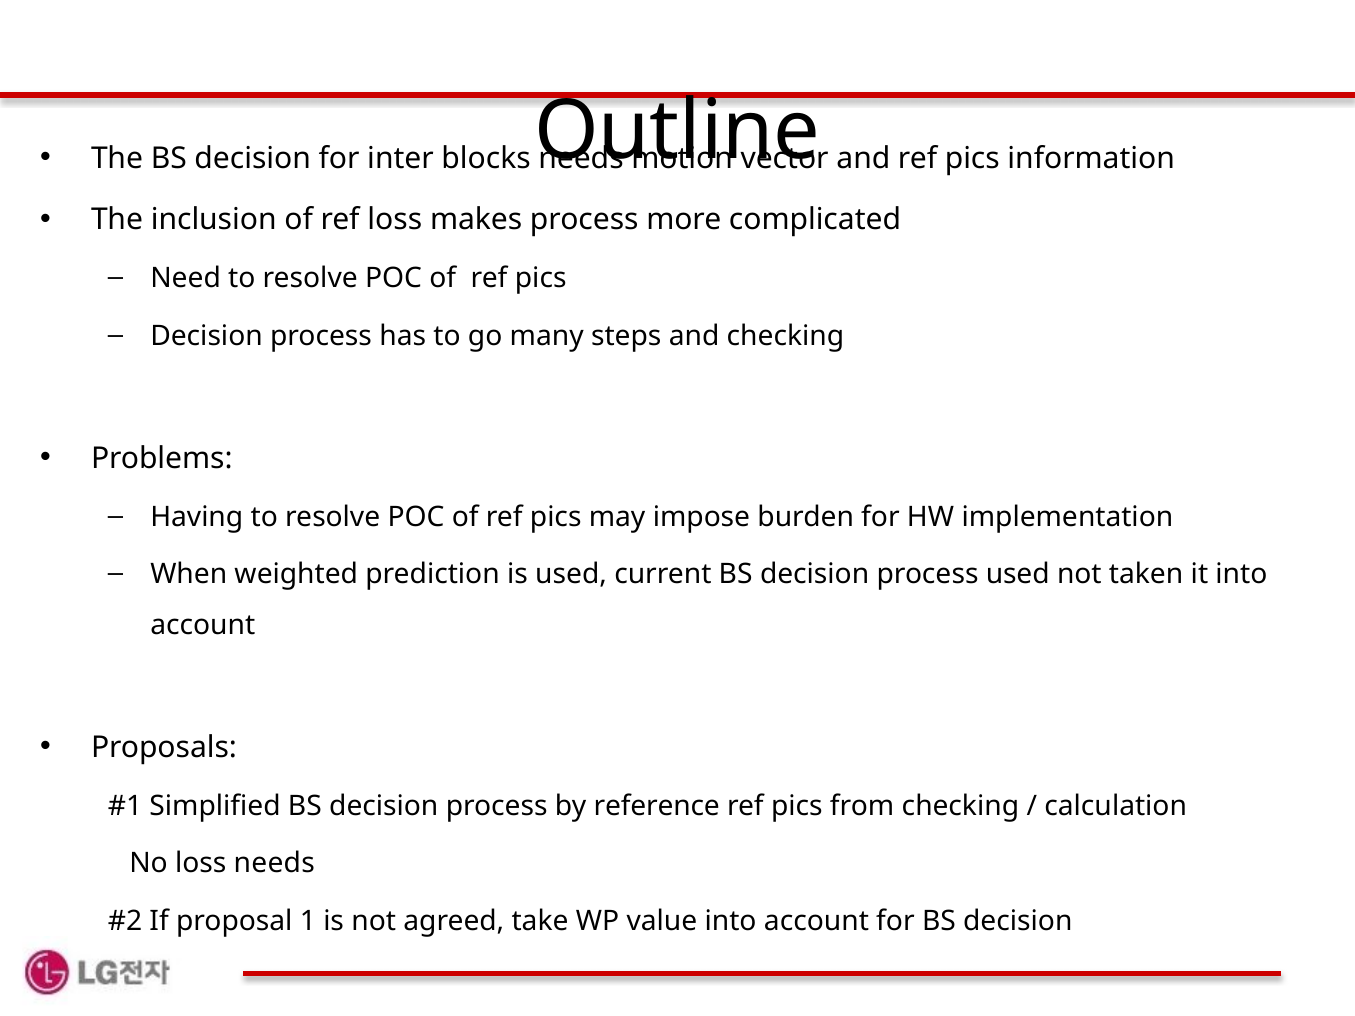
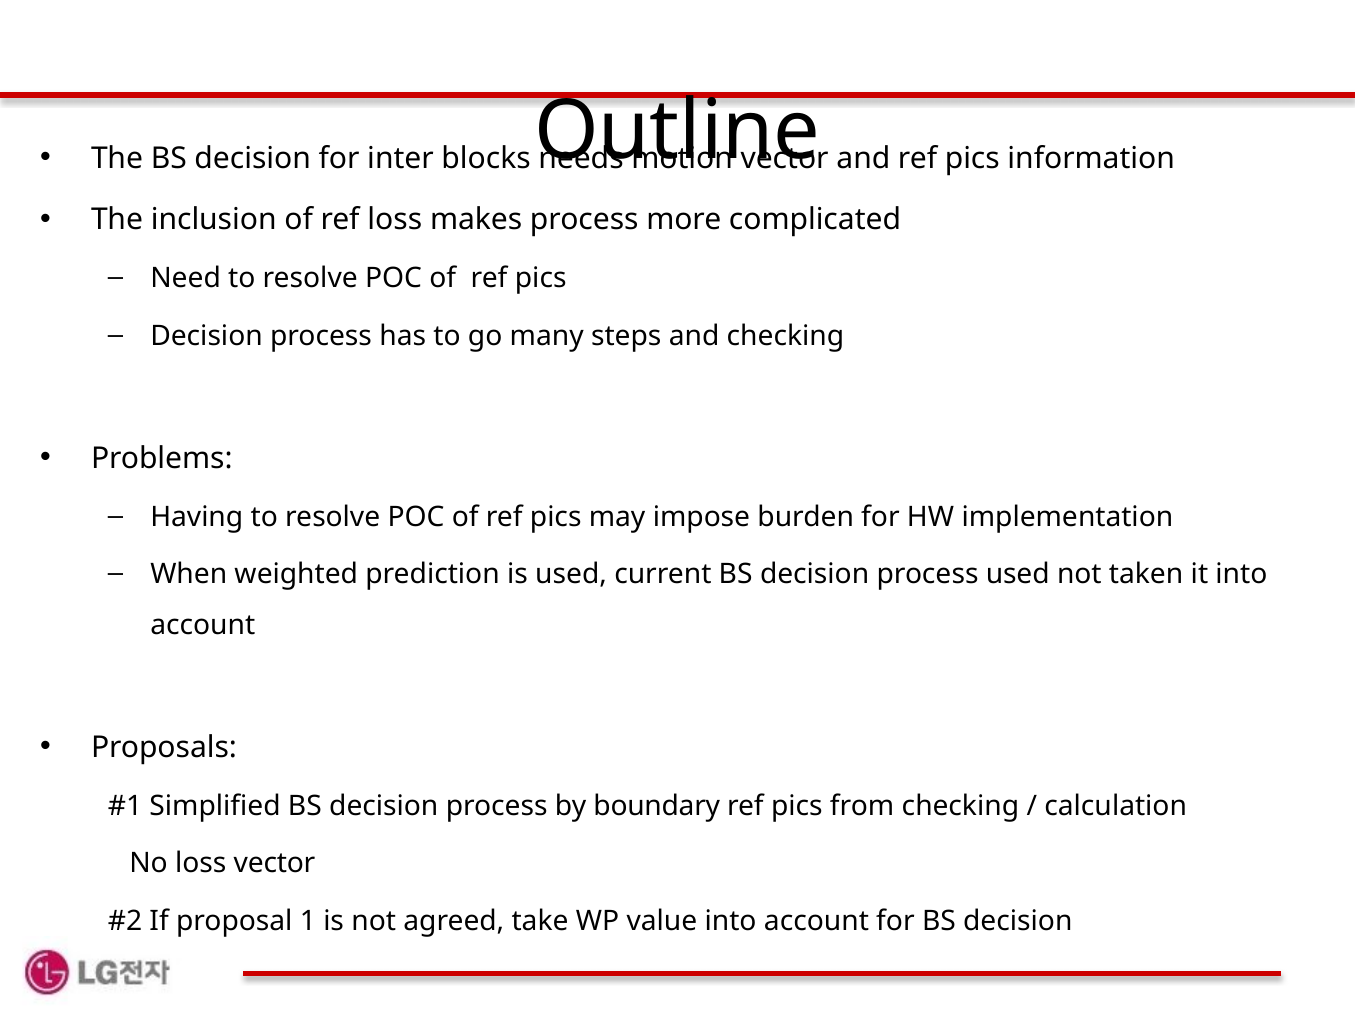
reference: reference -> boundary (657, 806)
loss needs: needs -> vector (275, 864)
